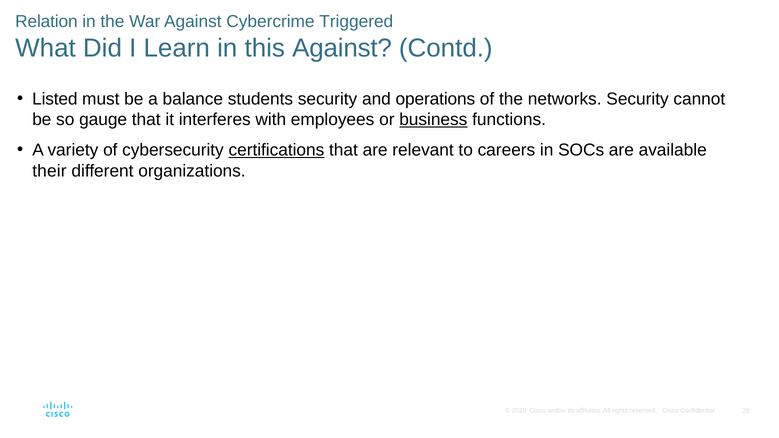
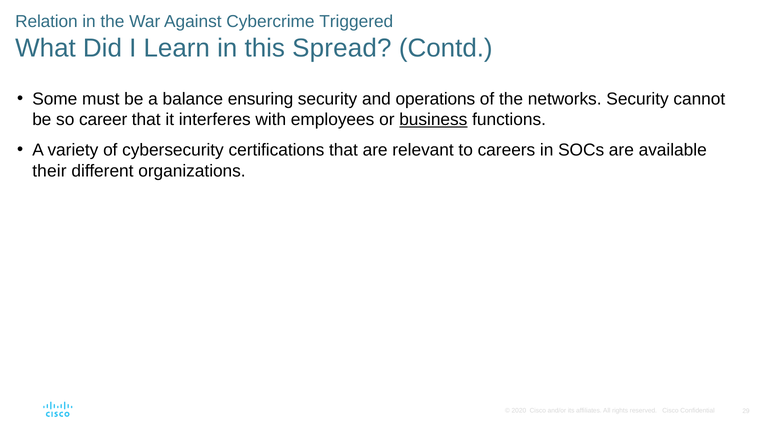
this Against: Against -> Spread (342, 48)
Listed: Listed -> Some (55, 99)
students: students -> ensuring (261, 99)
gauge: gauge -> career (103, 120)
certifications underline: present -> none (276, 150)
